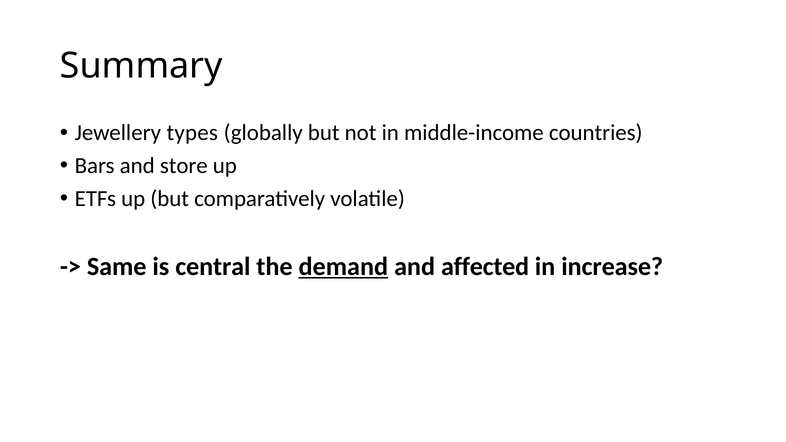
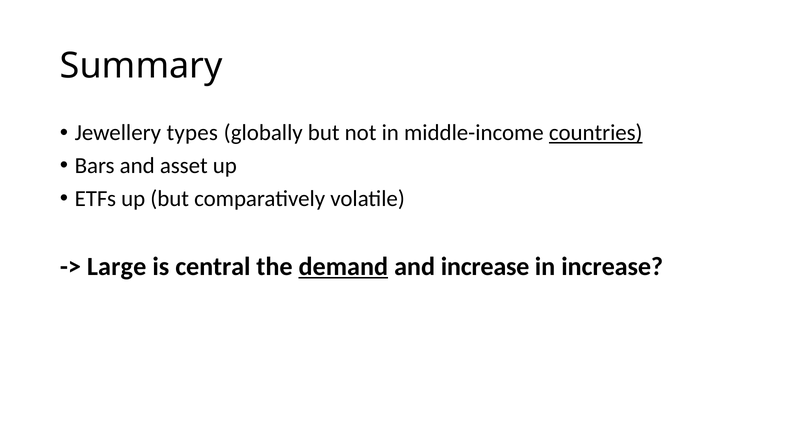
countries underline: none -> present (596, 133)
store: store -> asset (184, 166)
Same: Same -> Large (117, 266)
and affected: affected -> increase (485, 266)
